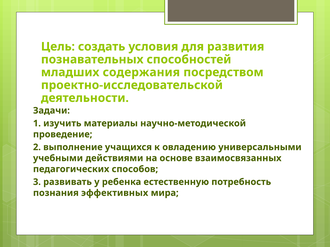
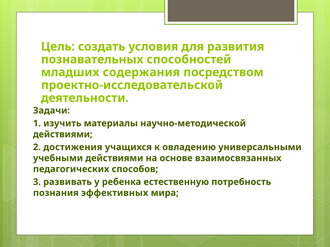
проведение: проведение -> действиями (63, 135)
выполнение: выполнение -> достижения (73, 147)
